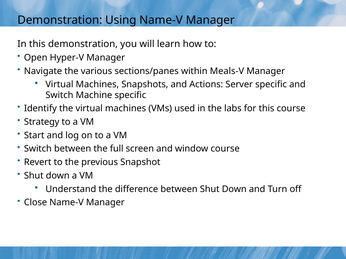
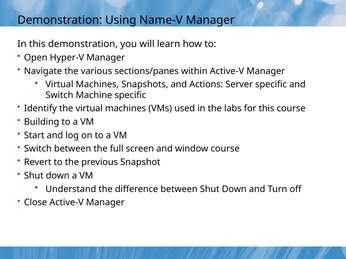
within Meals-V: Meals-V -> Active-V (227, 71)
Strategy: Strategy -> Building (42, 122)
Close Name-V: Name-V -> Active-V (67, 203)
